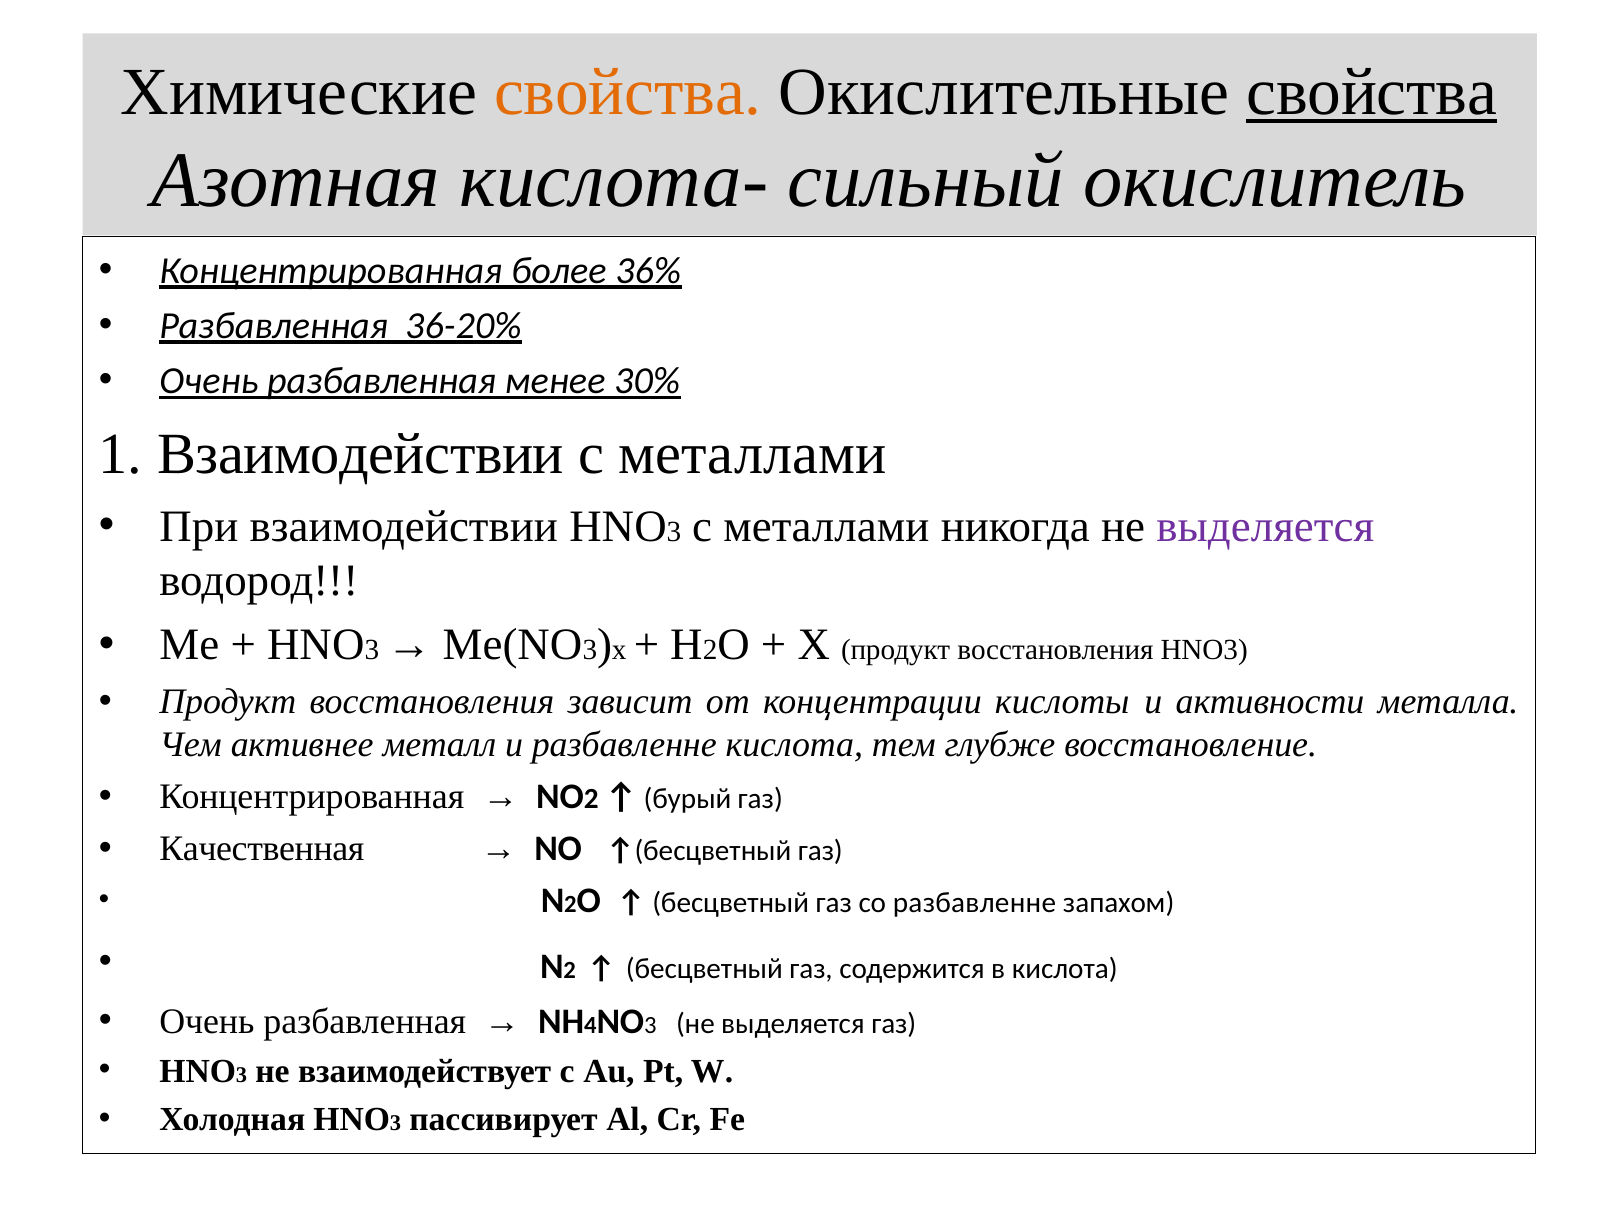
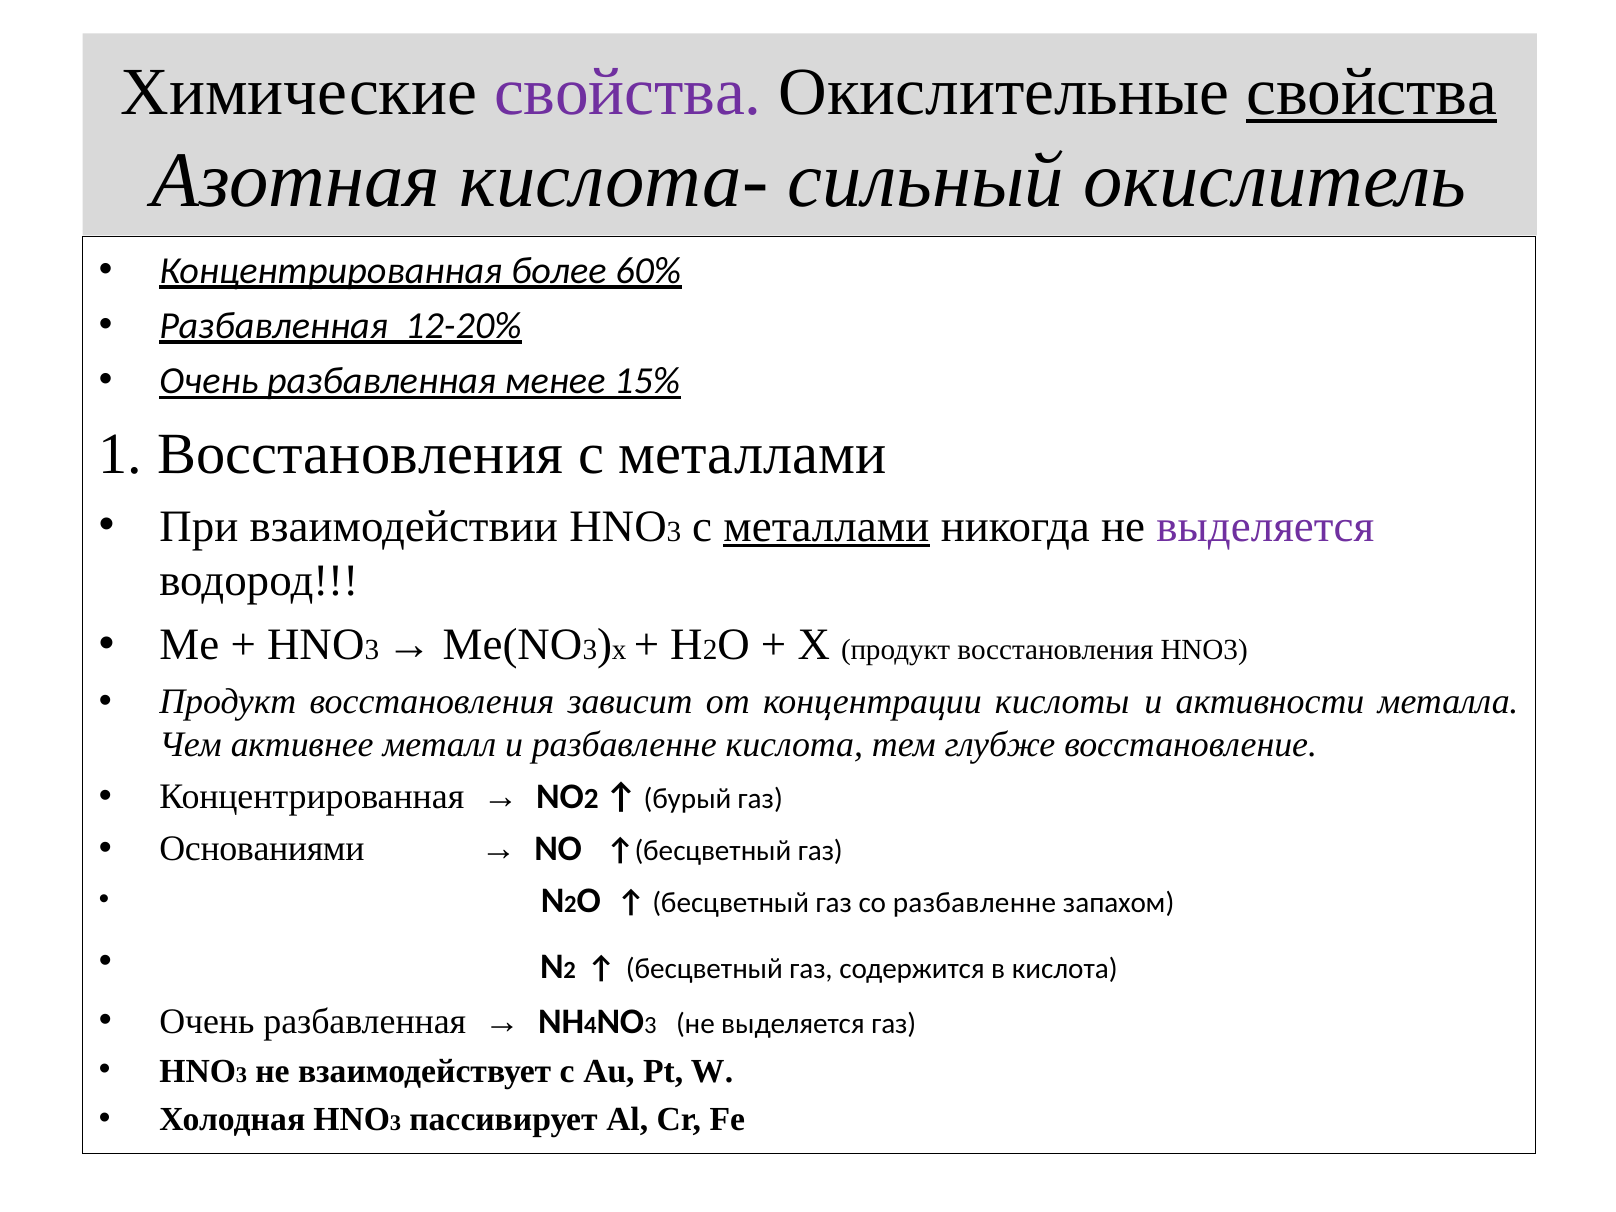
свойства colour: orange -> purple (628, 92)
36%: 36% -> 60% (648, 271)
36-20%: 36-20% -> 12-20% (463, 326)
30%: 30% -> 15% (647, 381)
1 Взаимодействии: Взаимодействии -> Восстановления (360, 455)
металлами underline: none -> present (826, 526)
Качественная: Качественная -> Основаниями (262, 849)
